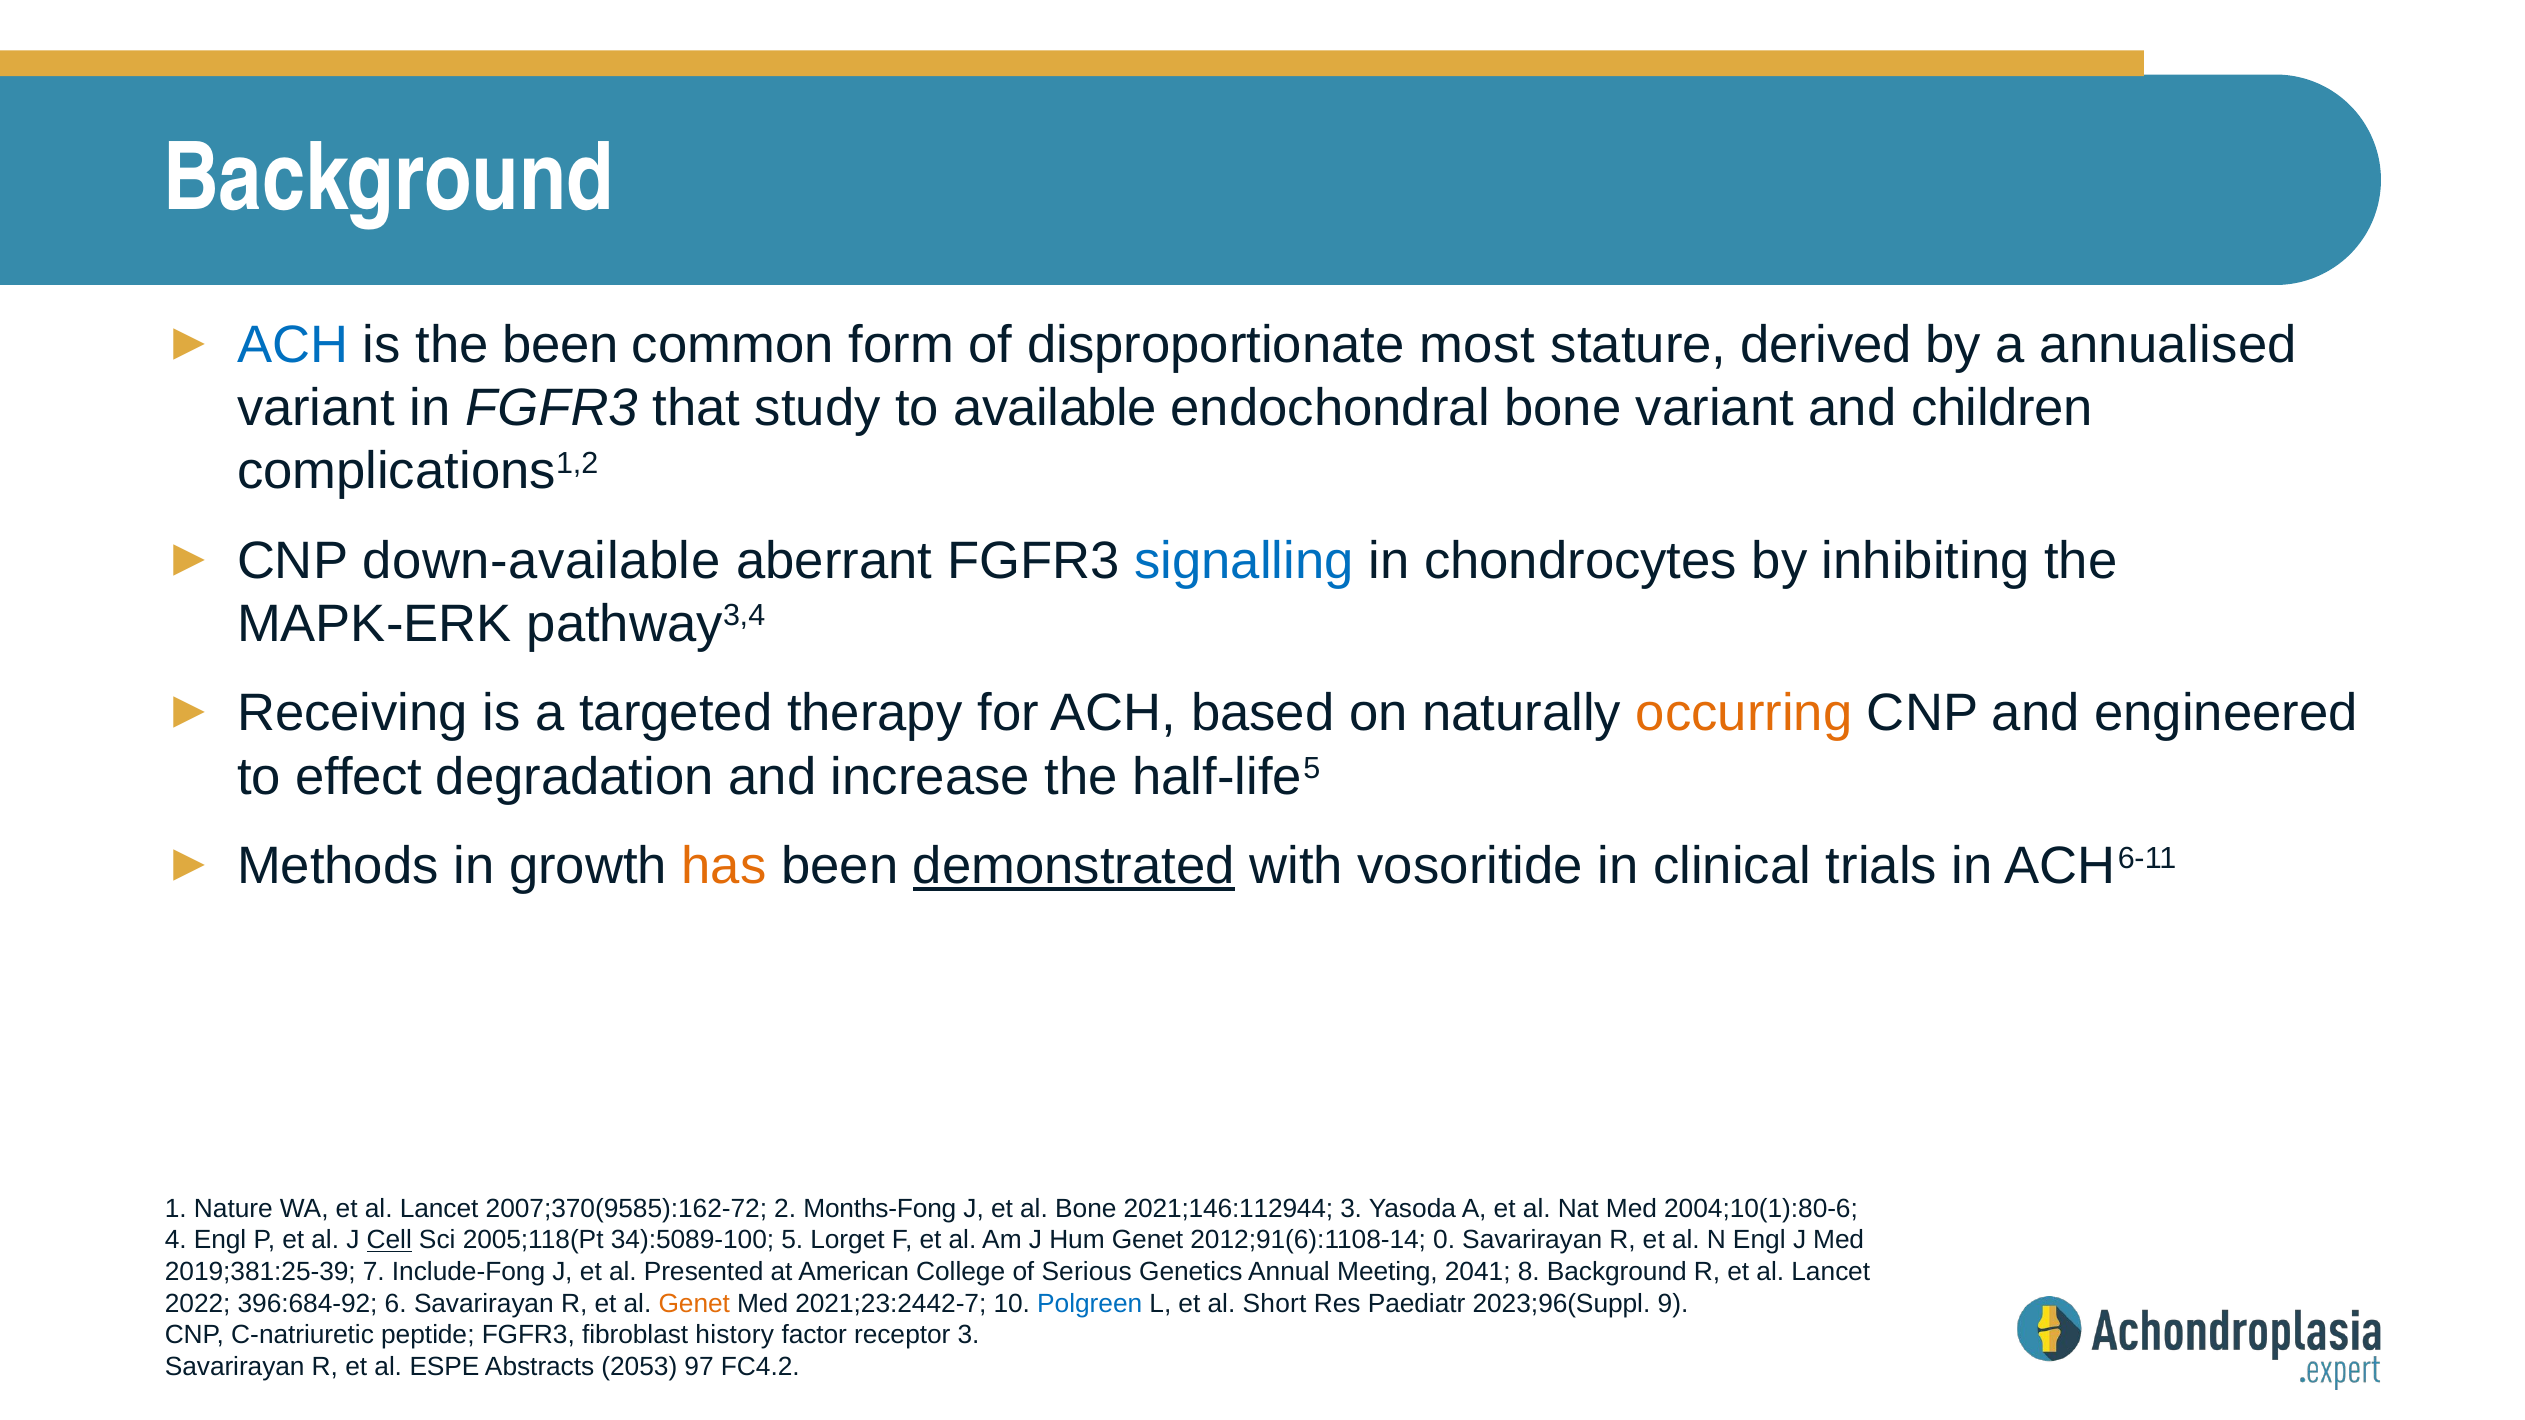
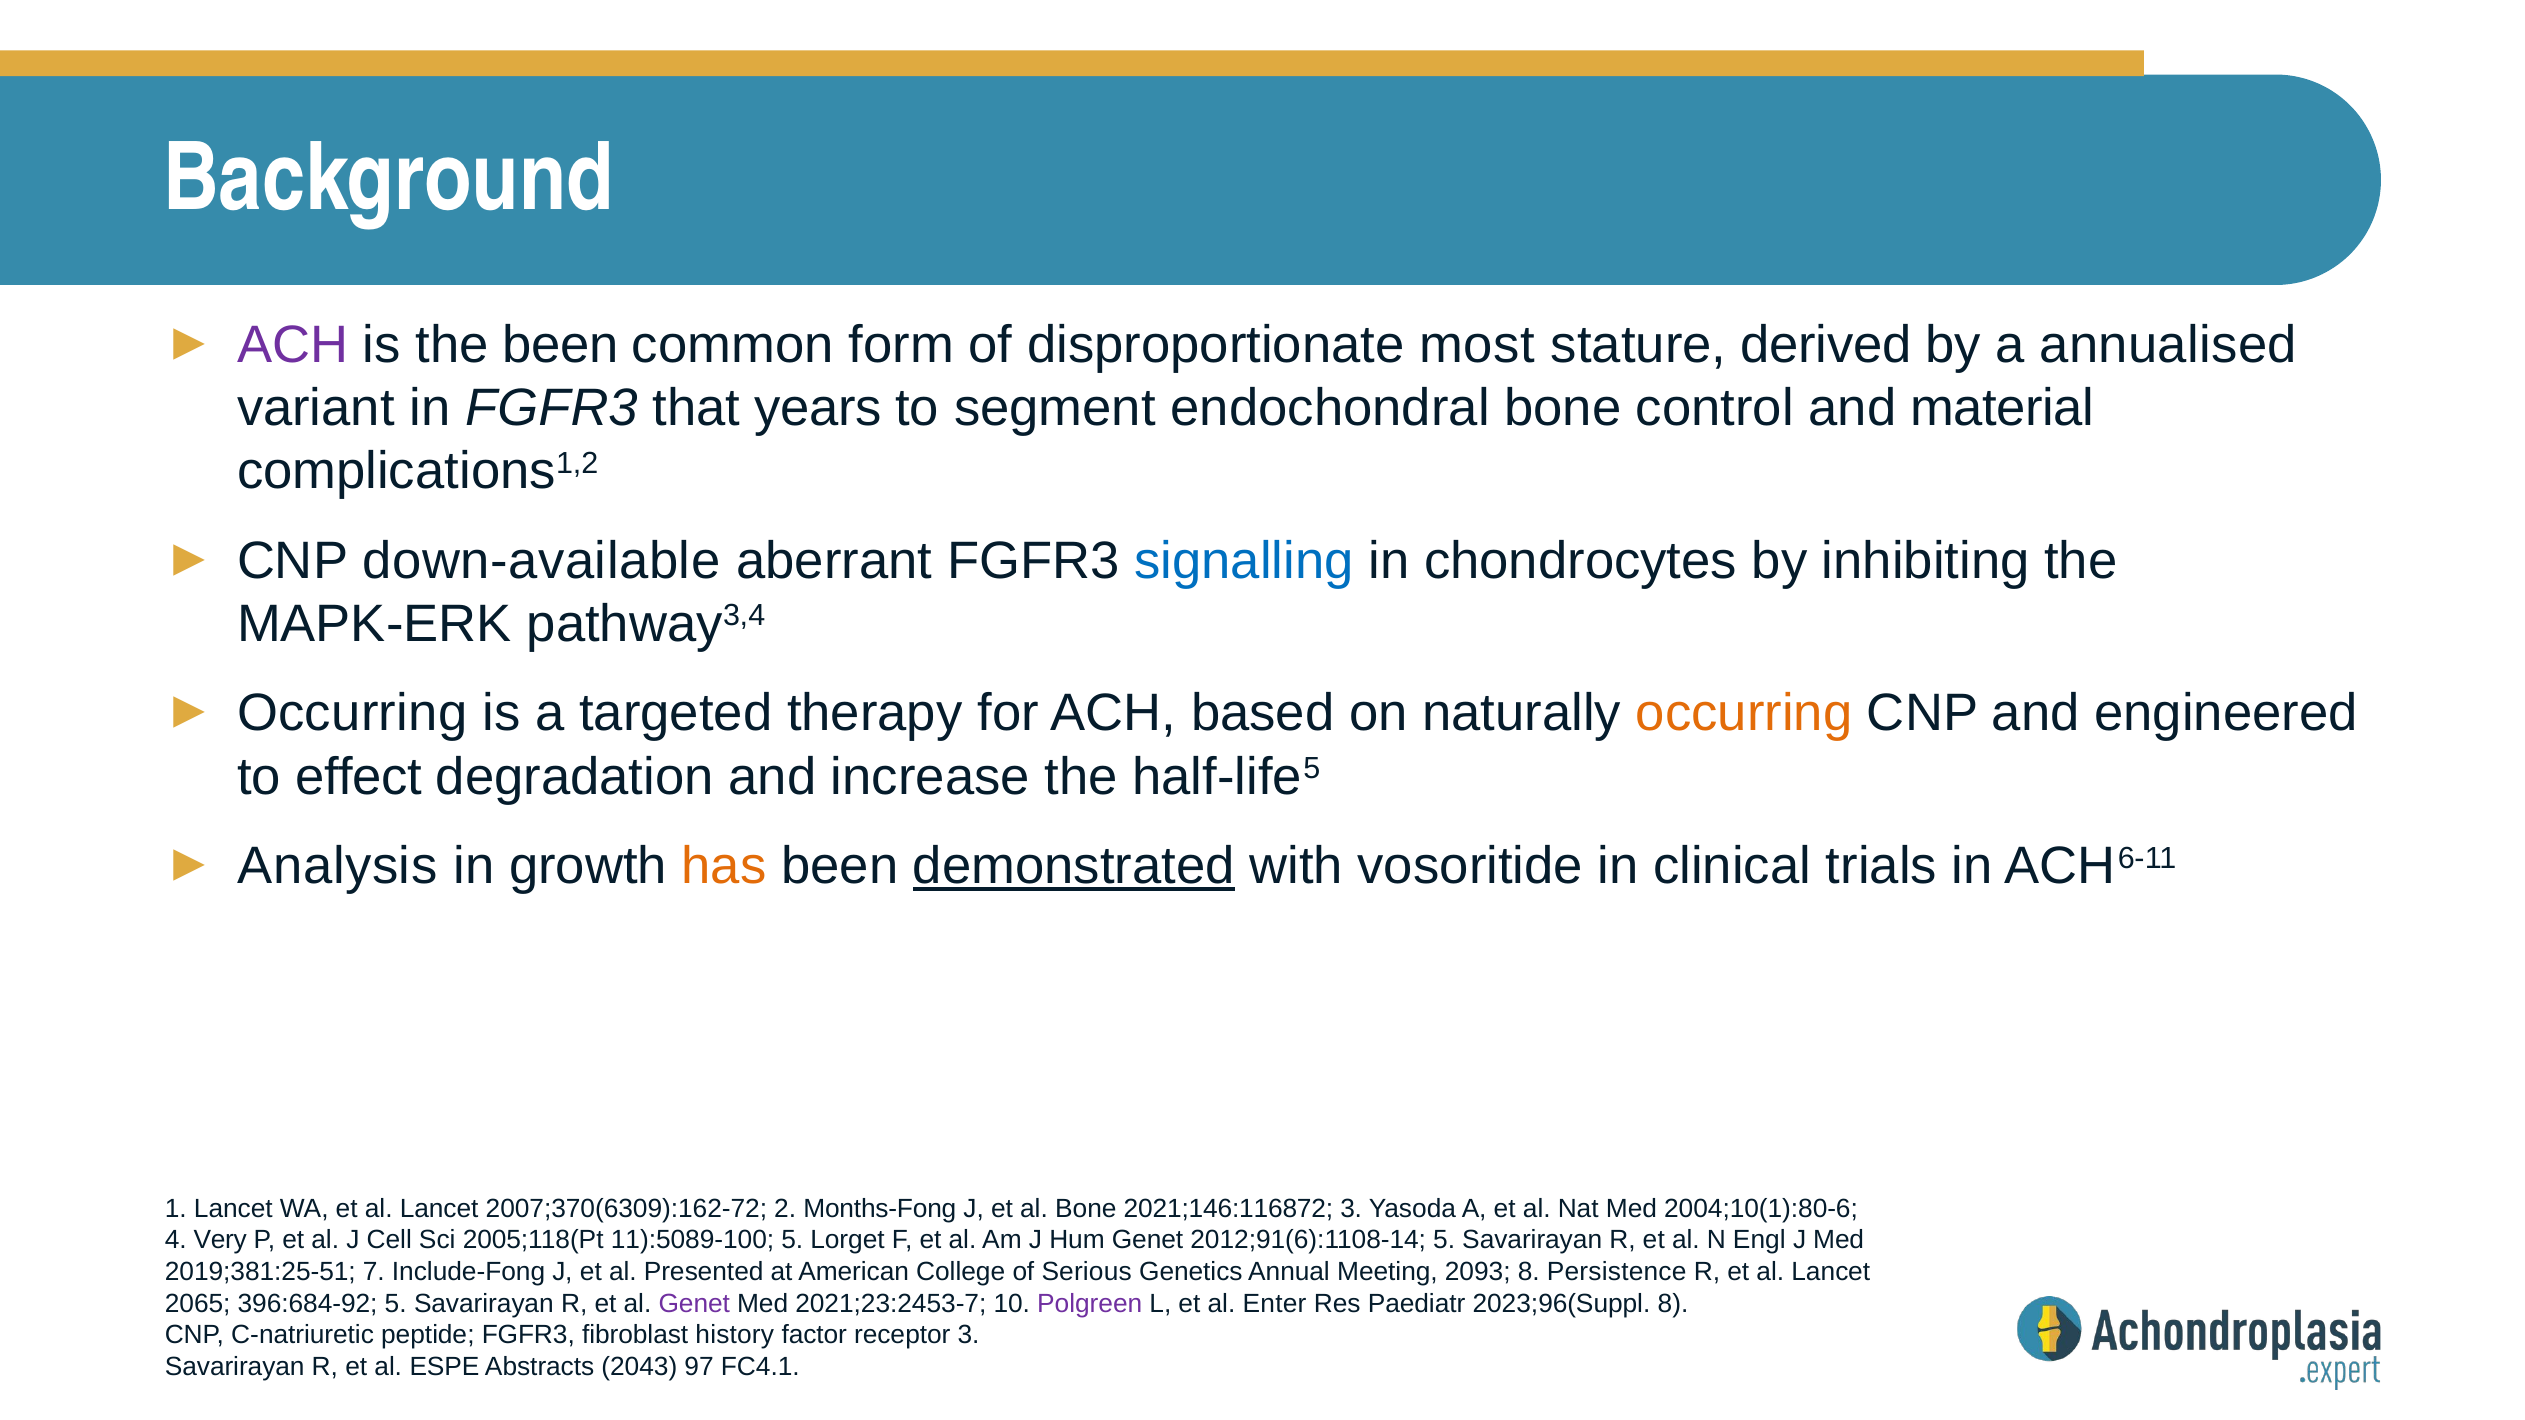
ACH colour: blue -> purple (293, 345)
study: study -> years (818, 408)
available: available -> segment (1055, 408)
bone variant: variant -> control (1715, 408)
children: children -> material (2002, 408)
Receiving: Receiving -> Occurring (352, 714)
Methods: Methods -> Analysis (338, 866)
1 Nature: Nature -> Lancet (233, 1209)
2007;370(9585):162-72: 2007;370(9585):162-72 -> 2007;370(6309):162-72 (626, 1209)
2021;146:112944: 2021;146:112944 -> 2021;146:116872 (1228, 1209)
4 Engl: Engl -> Very (220, 1240)
Cell underline: present -> none (389, 1240)
34):5089-100: 34):5089-100 -> 11):5089-100 (693, 1240)
2012;91(6):1108-14 0: 0 -> 5 (1444, 1240)
2019;381:25-39: 2019;381:25-39 -> 2019;381:25-51 (260, 1272)
2041: 2041 -> 2093 (1478, 1272)
8 Background: Background -> Persistence (1617, 1272)
2022: 2022 -> 2065 (198, 1304)
396:684-92 6: 6 -> 5 (396, 1304)
Genet colour: orange -> purple (694, 1304)
2021;23:2442-7: 2021;23:2442-7 -> 2021;23:2453-7 (891, 1304)
Polgreen colour: blue -> purple (1090, 1304)
Short: Short -> Enter (1275, 1304)
2023;96(Suppl 9: 9 -> 8 (1673, 1304)
2053: 2053 -> 2043 (639, 1367)
FC4.2: FC4.2 -> FC4.1 (760, 1367)
